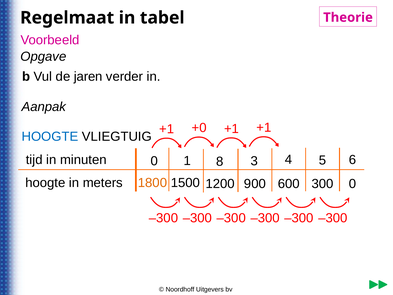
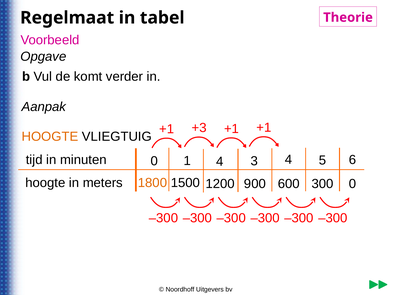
jaren: jaren -> komt (88, 76)
+0: +0 -> +3 (199, 128)
HOOGTE colour: blue -> orange (50, 136)
1 8: 8 -> 4 (220, 162)
